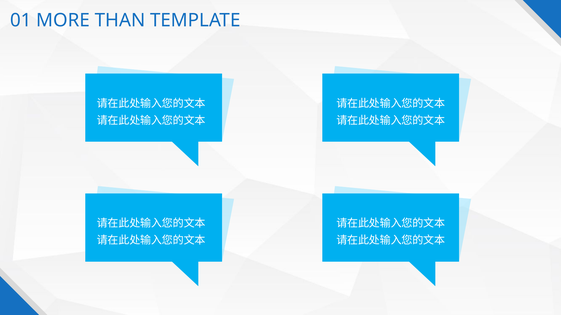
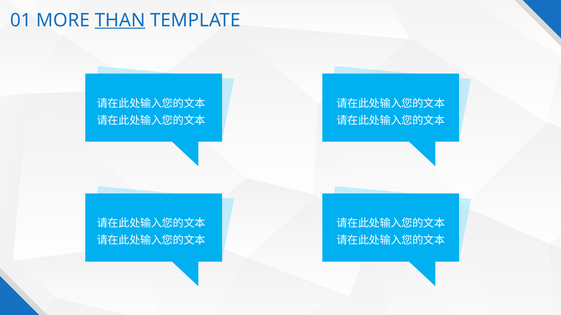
THAN underline: none -> present (120, 20)
